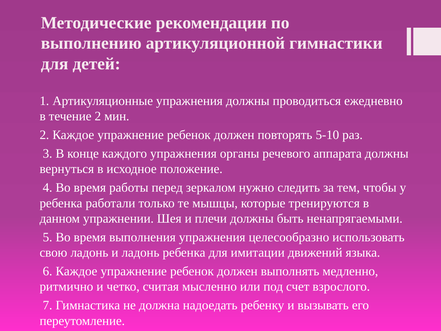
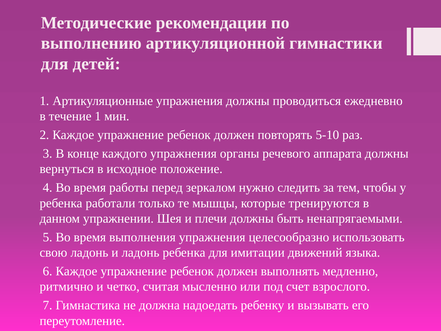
течение 2: 2 -> 1 (98, 116)
